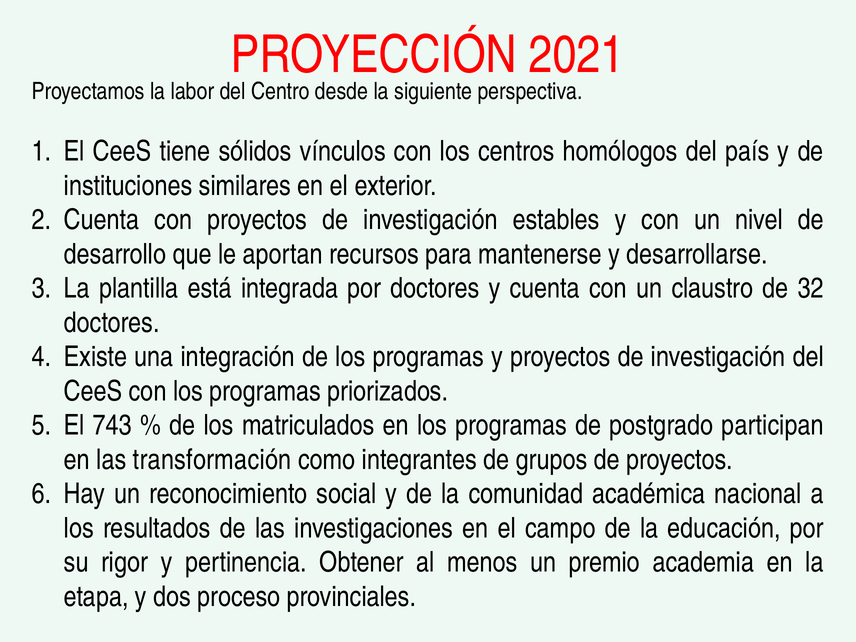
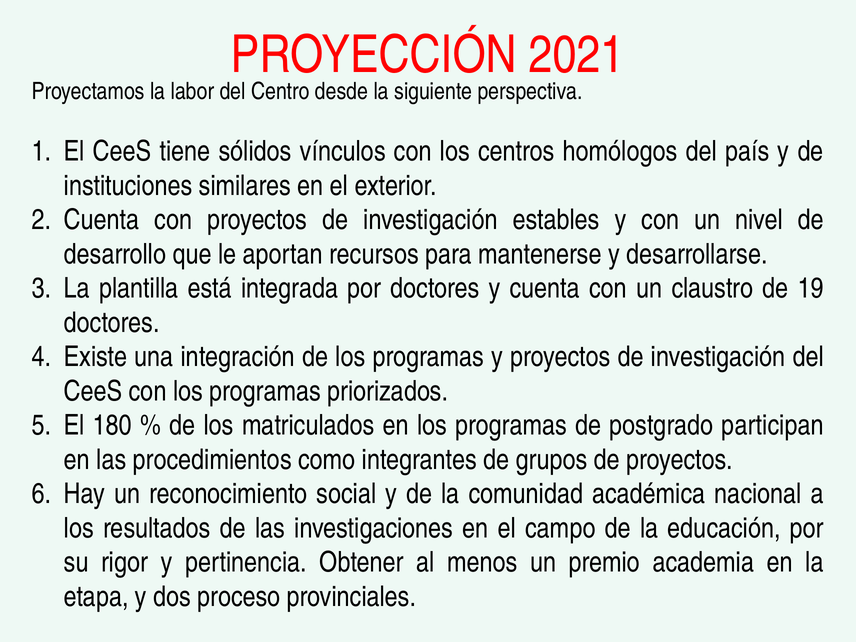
32: 32 -> 19 (811, 289)
743: 743 -> 180 (112, 425)
transformación: transformación -> procedimientos (212, 460)
